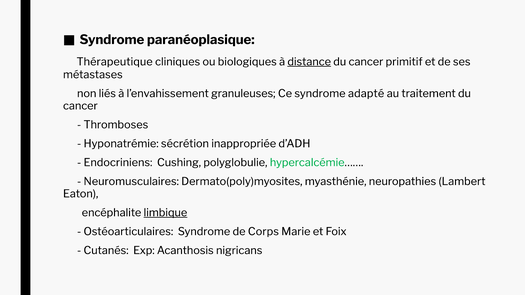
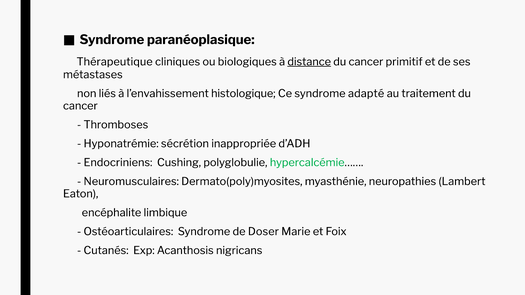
granuleuses: granuleuses -> histologique (243, 94)
limbique underline: present -> none (165, 213)
Corps: Corps -> Doser (263, 232)
